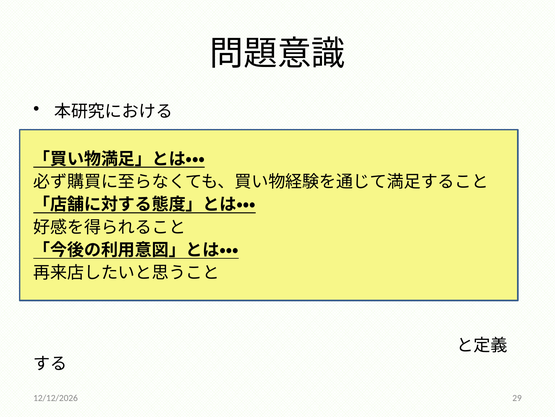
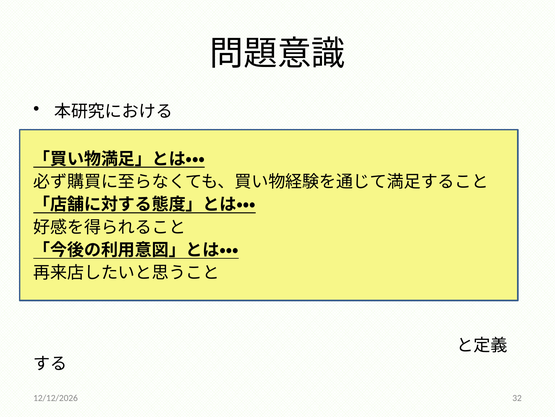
29: 29 -> 32 (517, 397)
